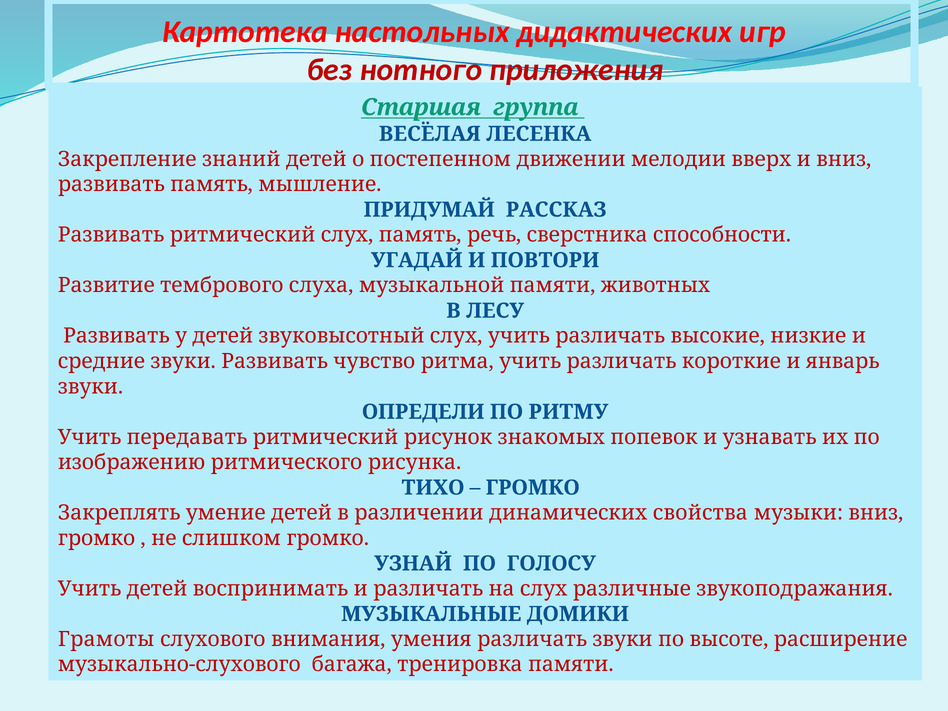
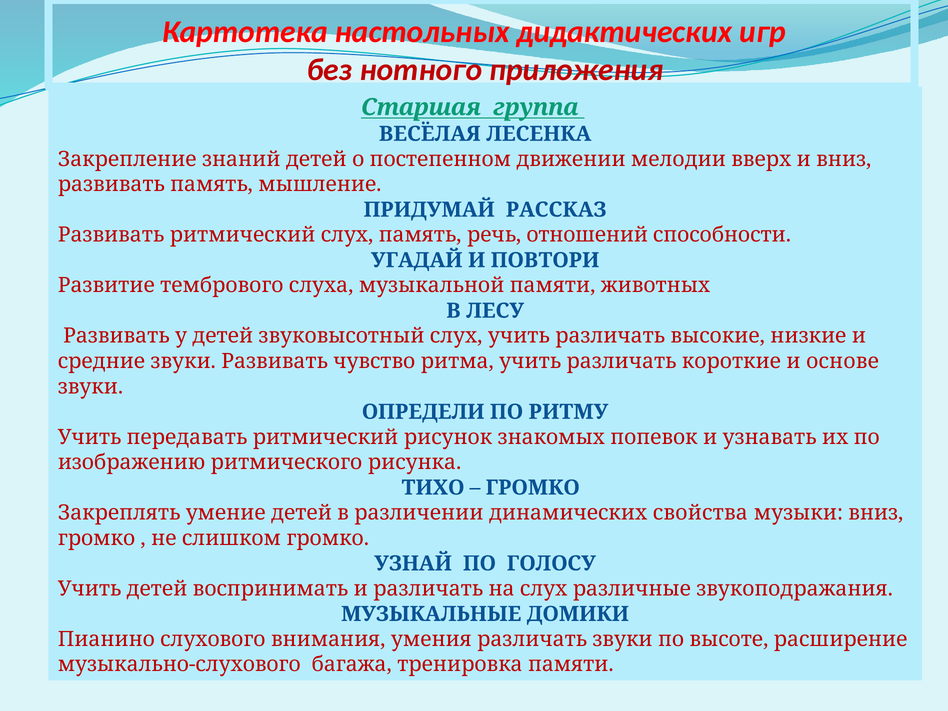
сверстника: сверстника -> отношений (587, 235)
январь: январь -> основе (843, 361)
Грамоты: Грамоты -> Пианино (106, 639)
